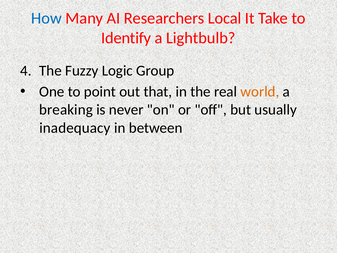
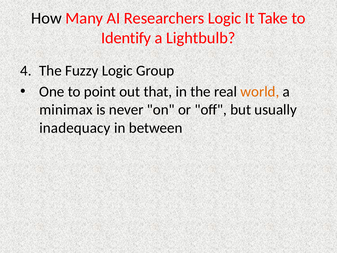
How colour: blue -> black (46, 18)
Researchers Local: Local -> Logic (225, 18)
breaking: breaking -> minimax (66, 110)
